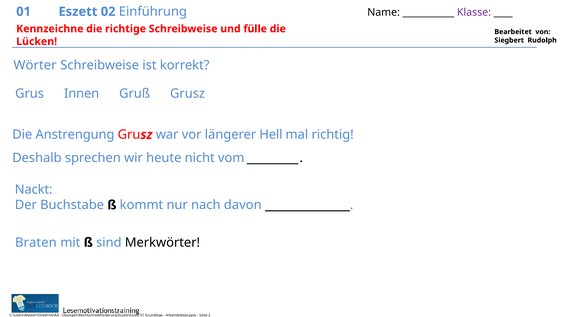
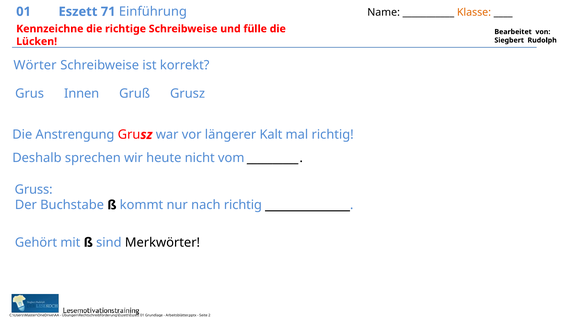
02: 02 -> 71 (108, 12)
Klasse colour: purple -> orange (474, 12)
Hell: Hell -> Kalt (271, 135)
Nackt: Nackt -> Gruss (34, 190)
nach davon: davon -> richtig (243, 205)
Braten: Braten -> Gehört (36, 243)
